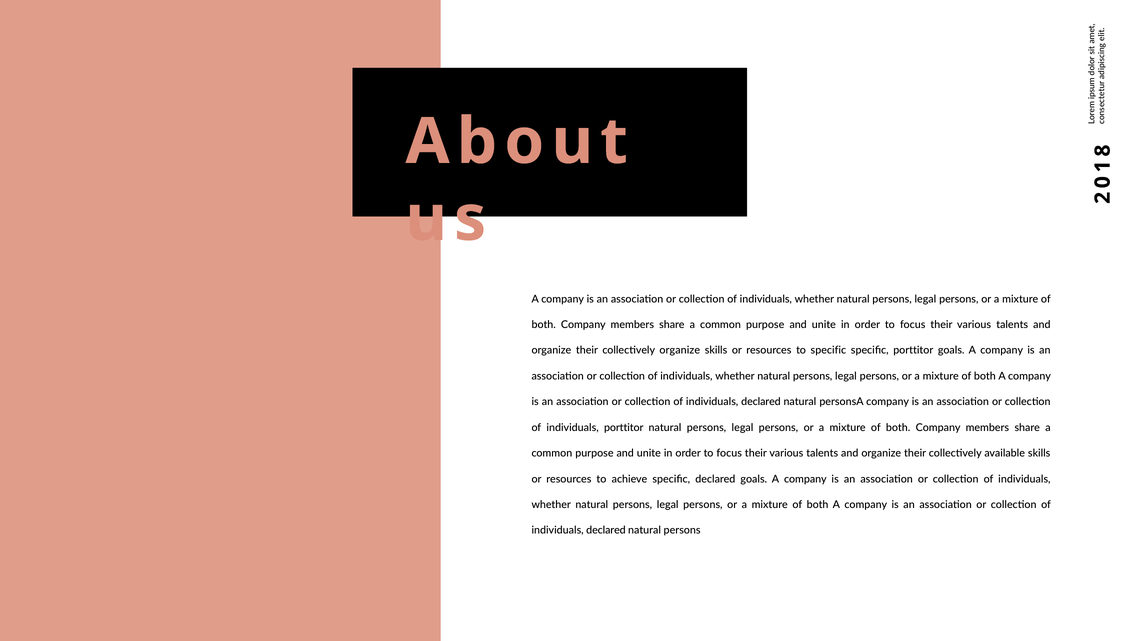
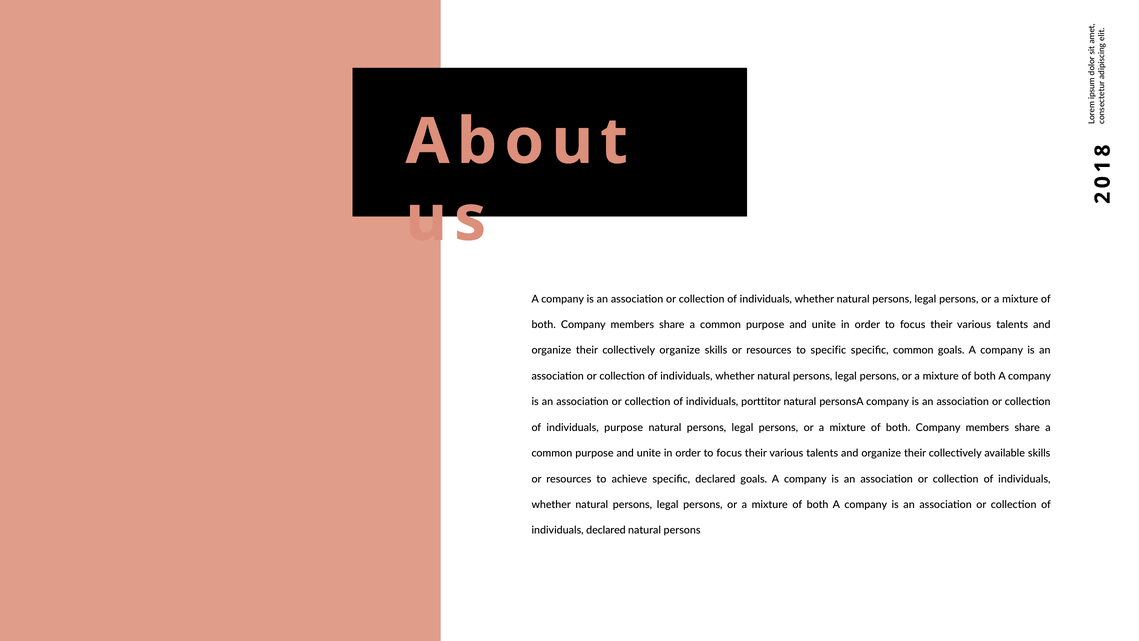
specific porttitor: porttitor -> common (913, 350)
declared: declared -> porttitor (761, 402)
individuals porttitor: porttitor -> purpose (624, 427)
